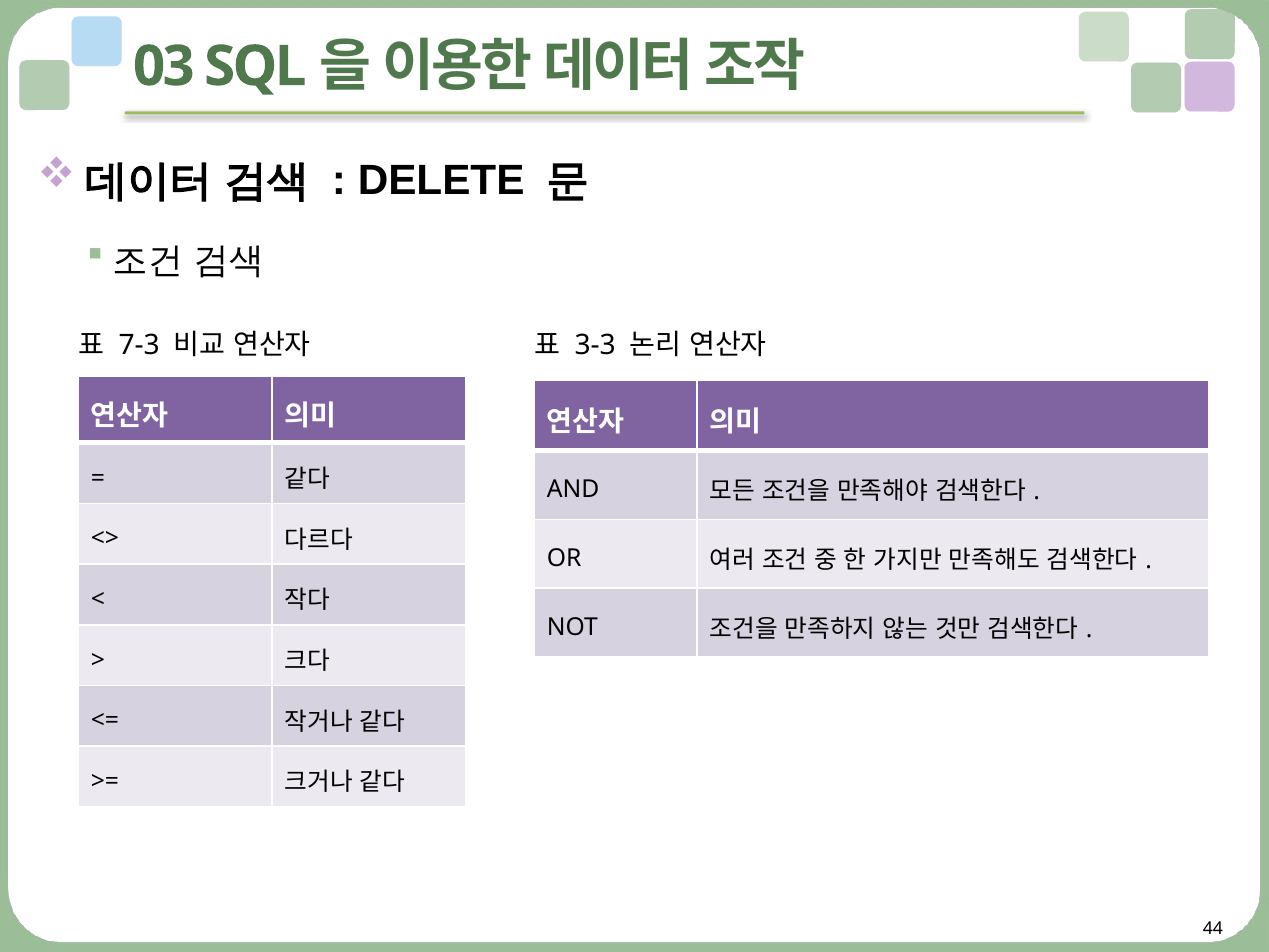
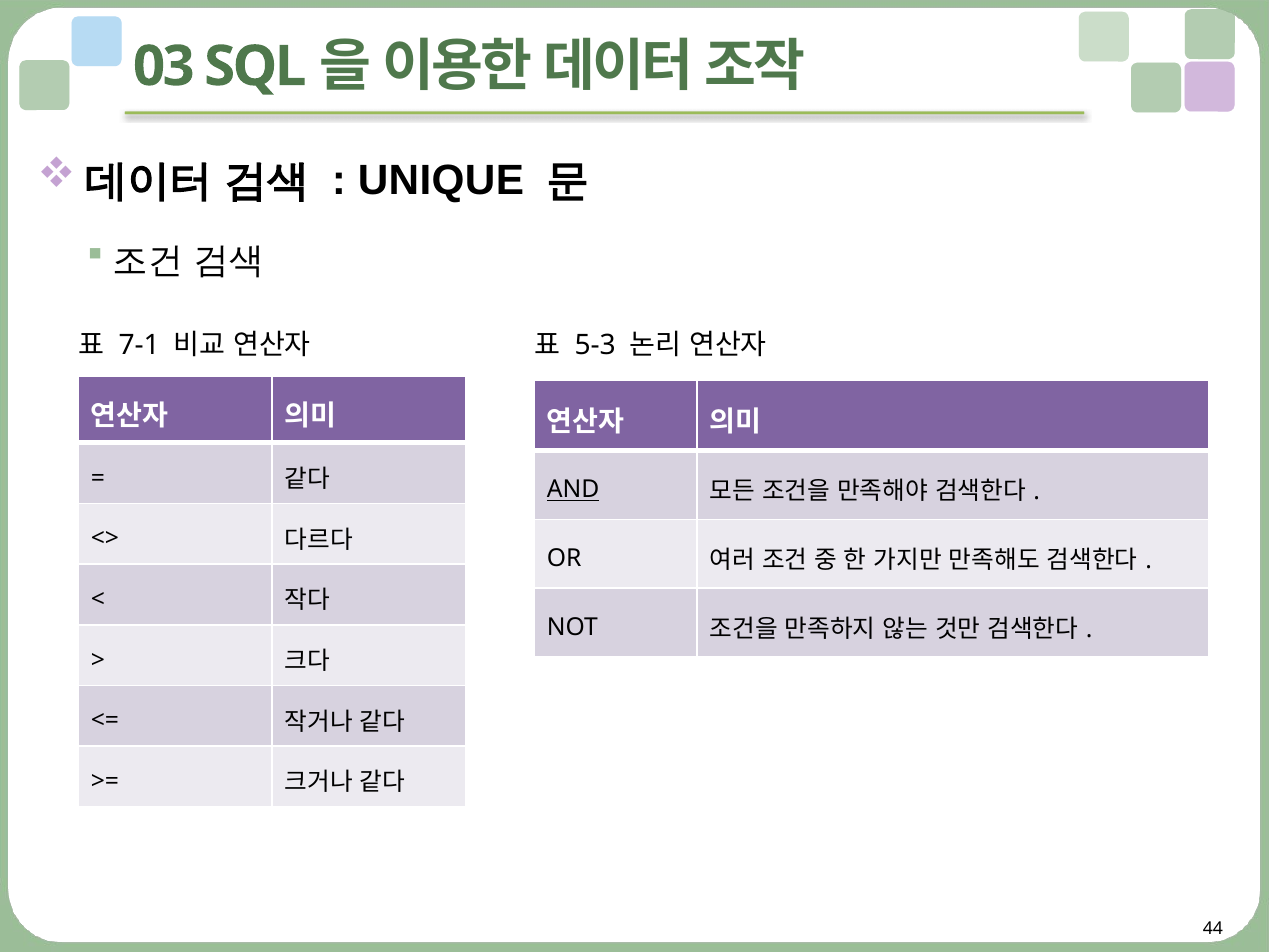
DELETE: DELETE -> UNIQUE (441, 181)
7-3: 7-3 -> 7-1 (139, 345)
3-3: 3-3 -> 5-3 (595, 345)
AND underline: none -> present (573, 490)
